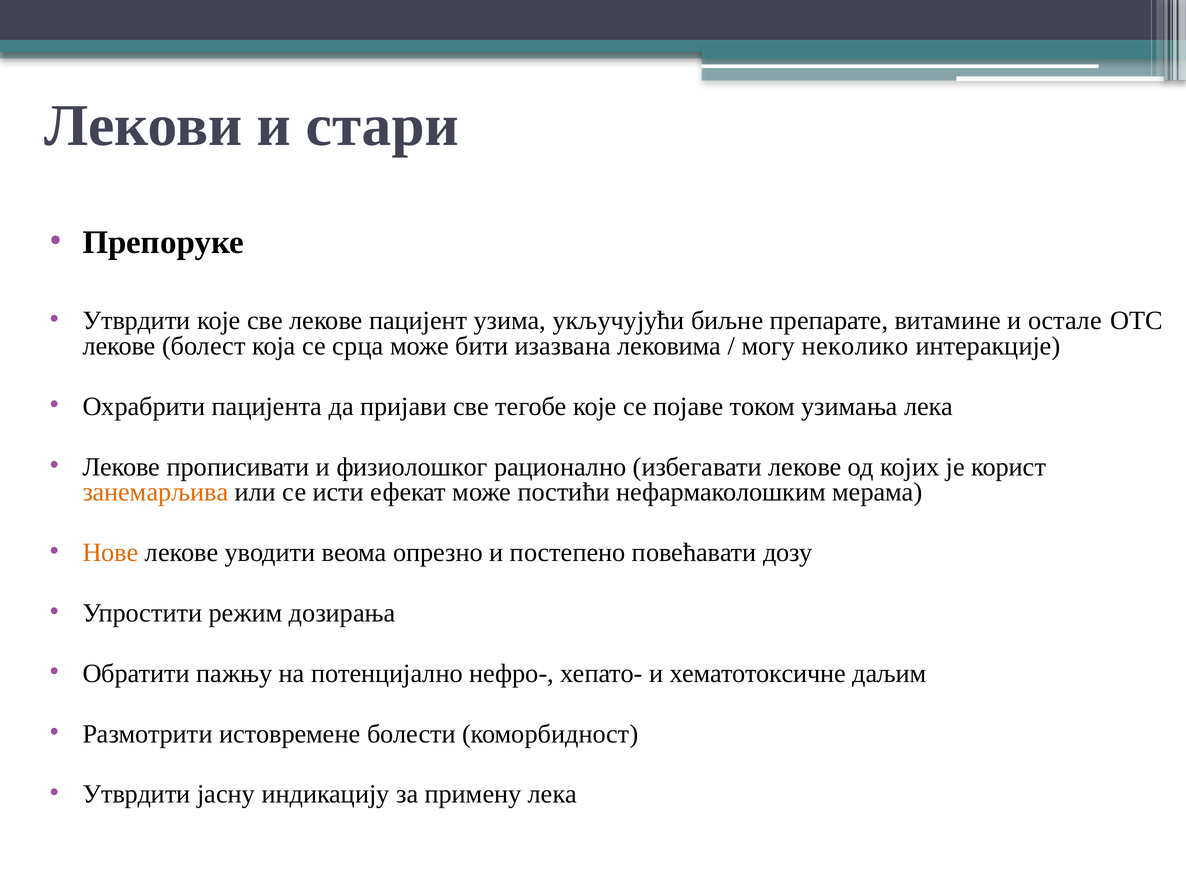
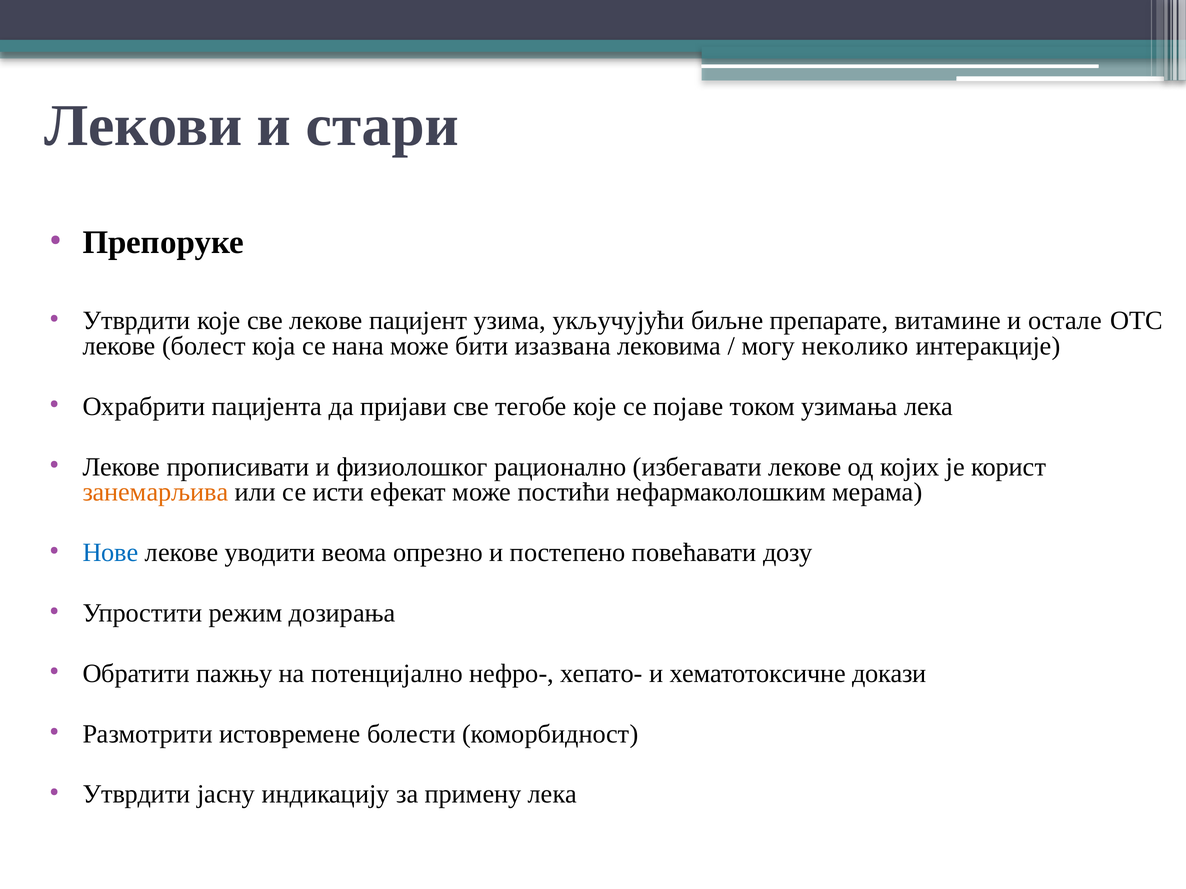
срца: срца -> нана (358, 346)
Нове colour: orange -> blue (110, 553)
даљим: даљим -> докази (889, 674)
